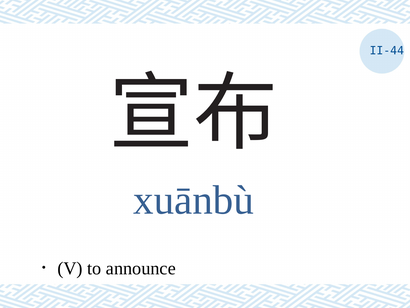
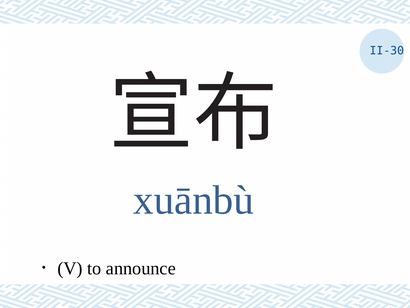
II-44: II-44 -> II-30 (387, 51)
